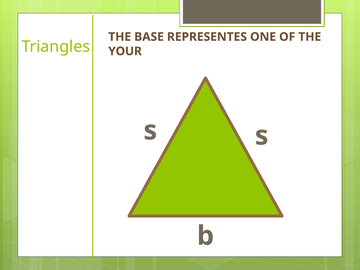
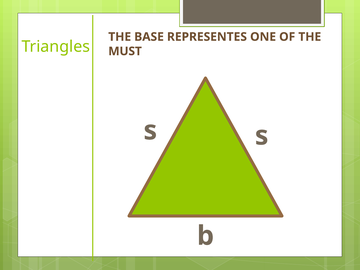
YOUR: YOUR -> MUST (125, 51)
